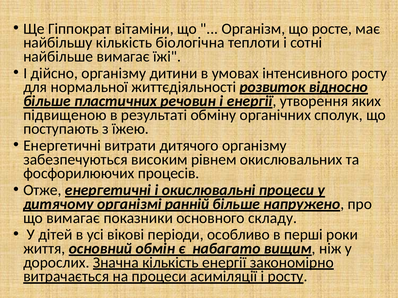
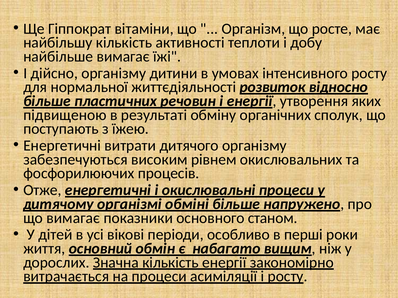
біологічна: біологічна -> активності (190, 43)
сотні: сотні -> добу (306, 43)
ранній: ранній -> обміні (187, 204)
складу: складу -> станом (273, 218)
